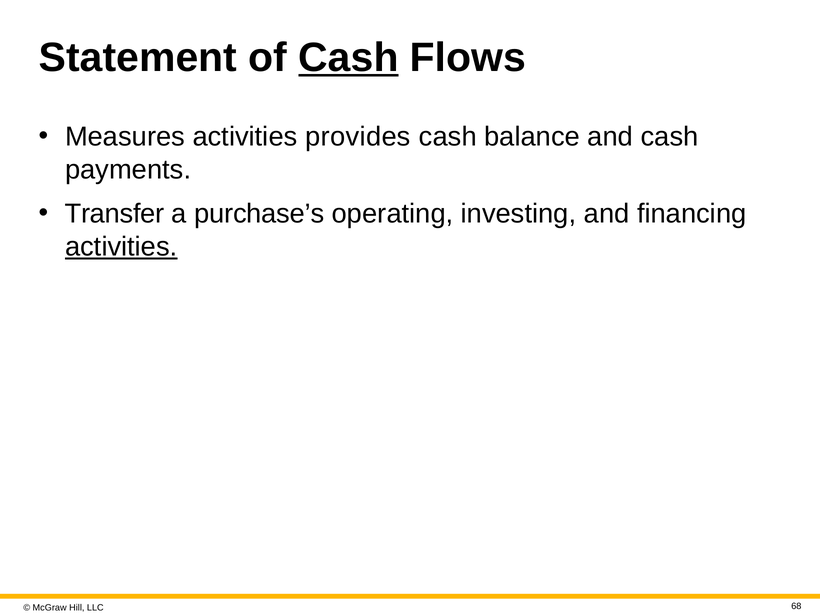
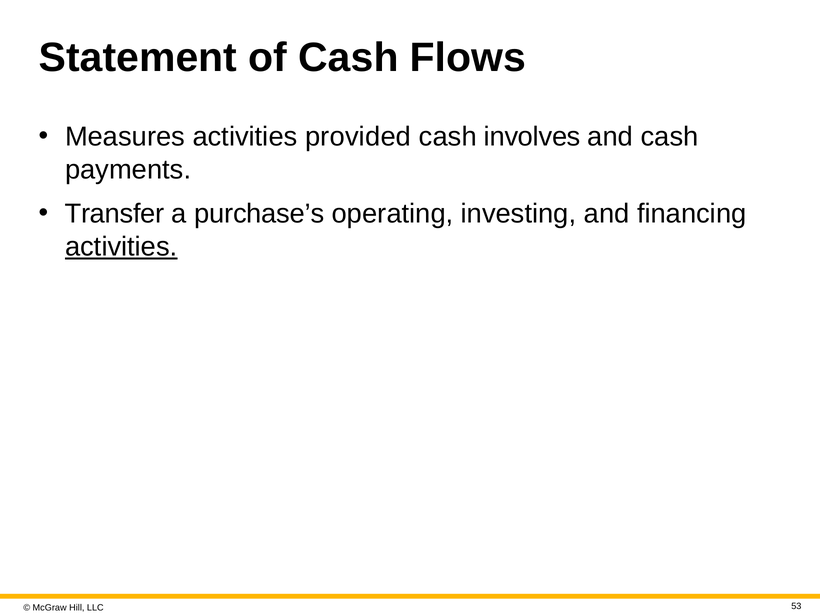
Cash underline: present -> none (348, 57)
provides: provides -> provided (358, 137)
balance: balance -> involves (532, 137)
68: 68 -> 53 (796, 606)
